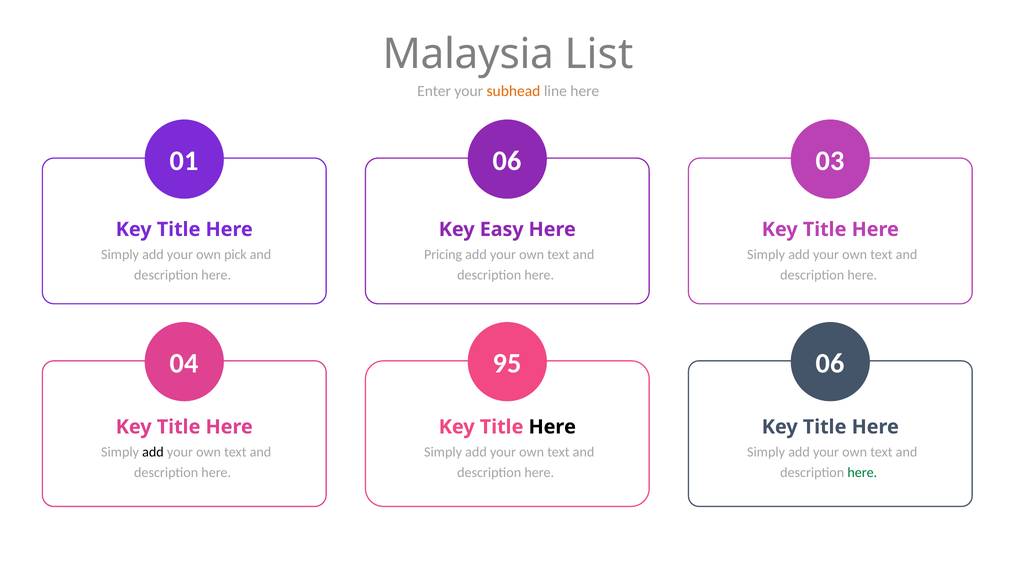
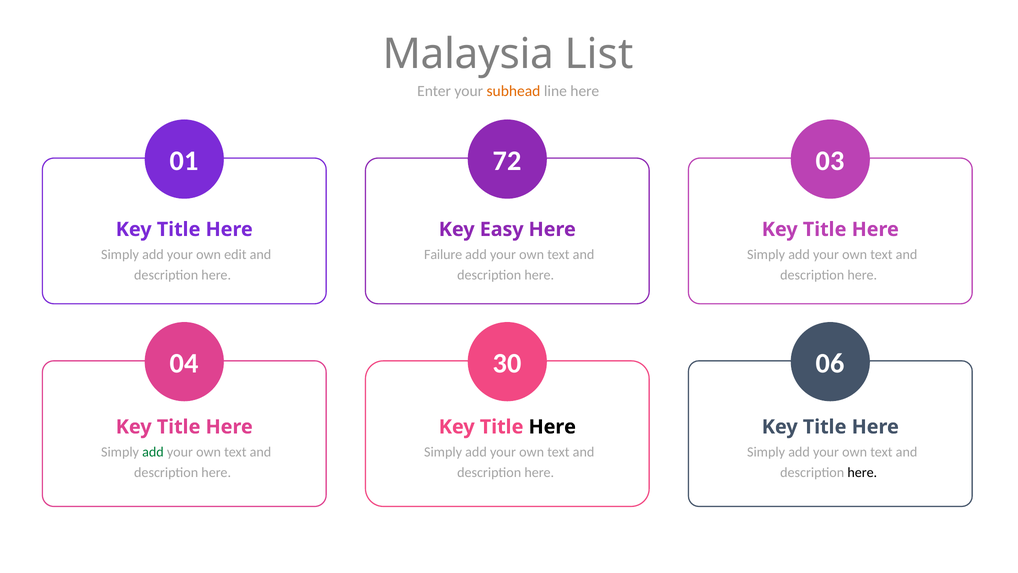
01 06: 06 -> 72 (507, 161)
pick: pick -> edit (235, 254)
Pricing: Pricing -> Failure (443, 254)
95: 95 -> 30 (507, 363)
add colour: black -> green (153, 452)
here colour: green -> black (862, 472)
